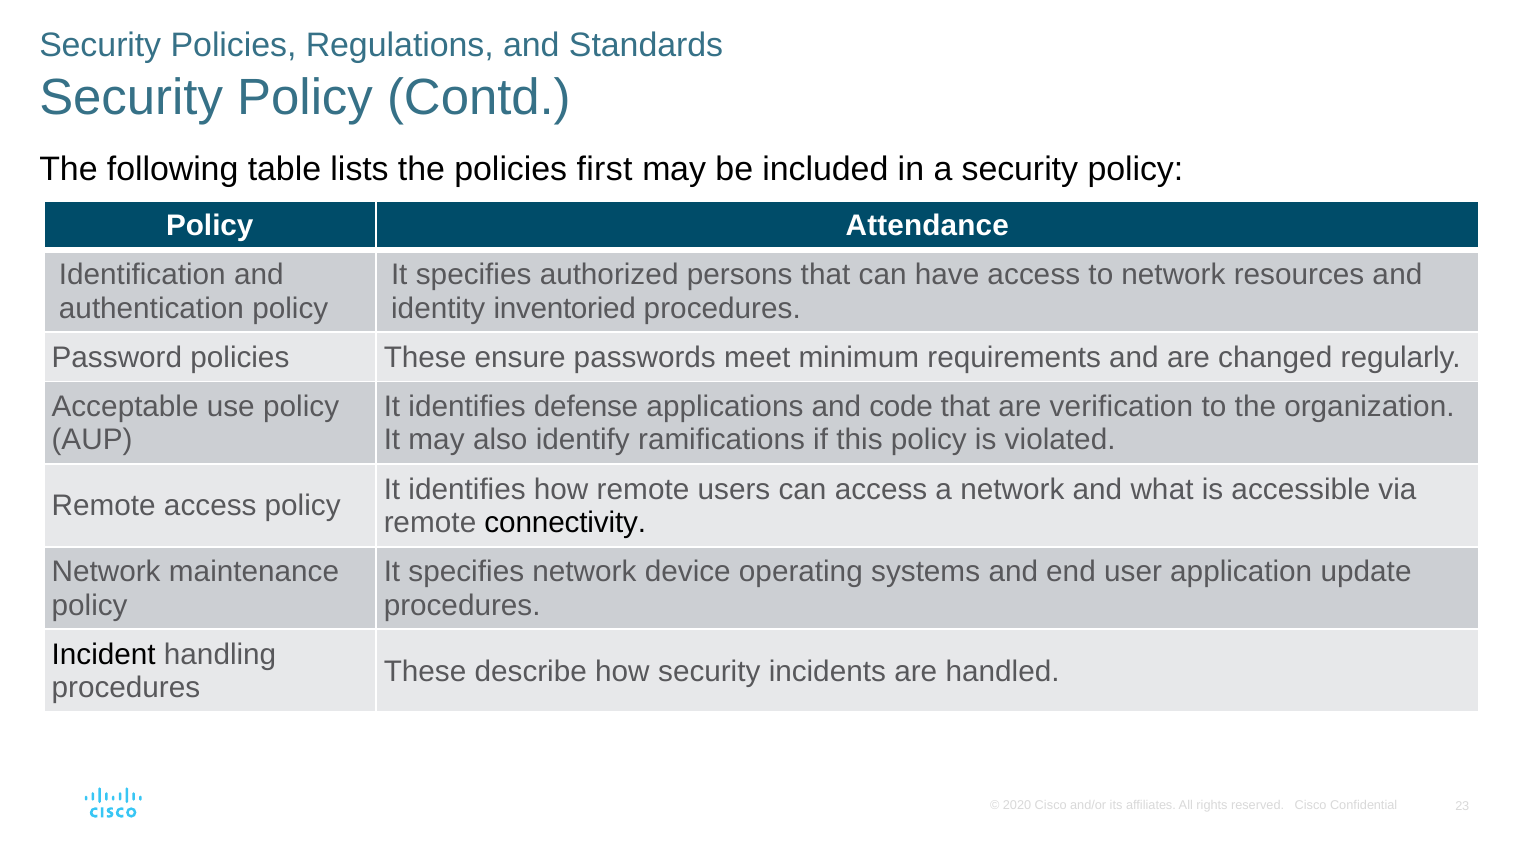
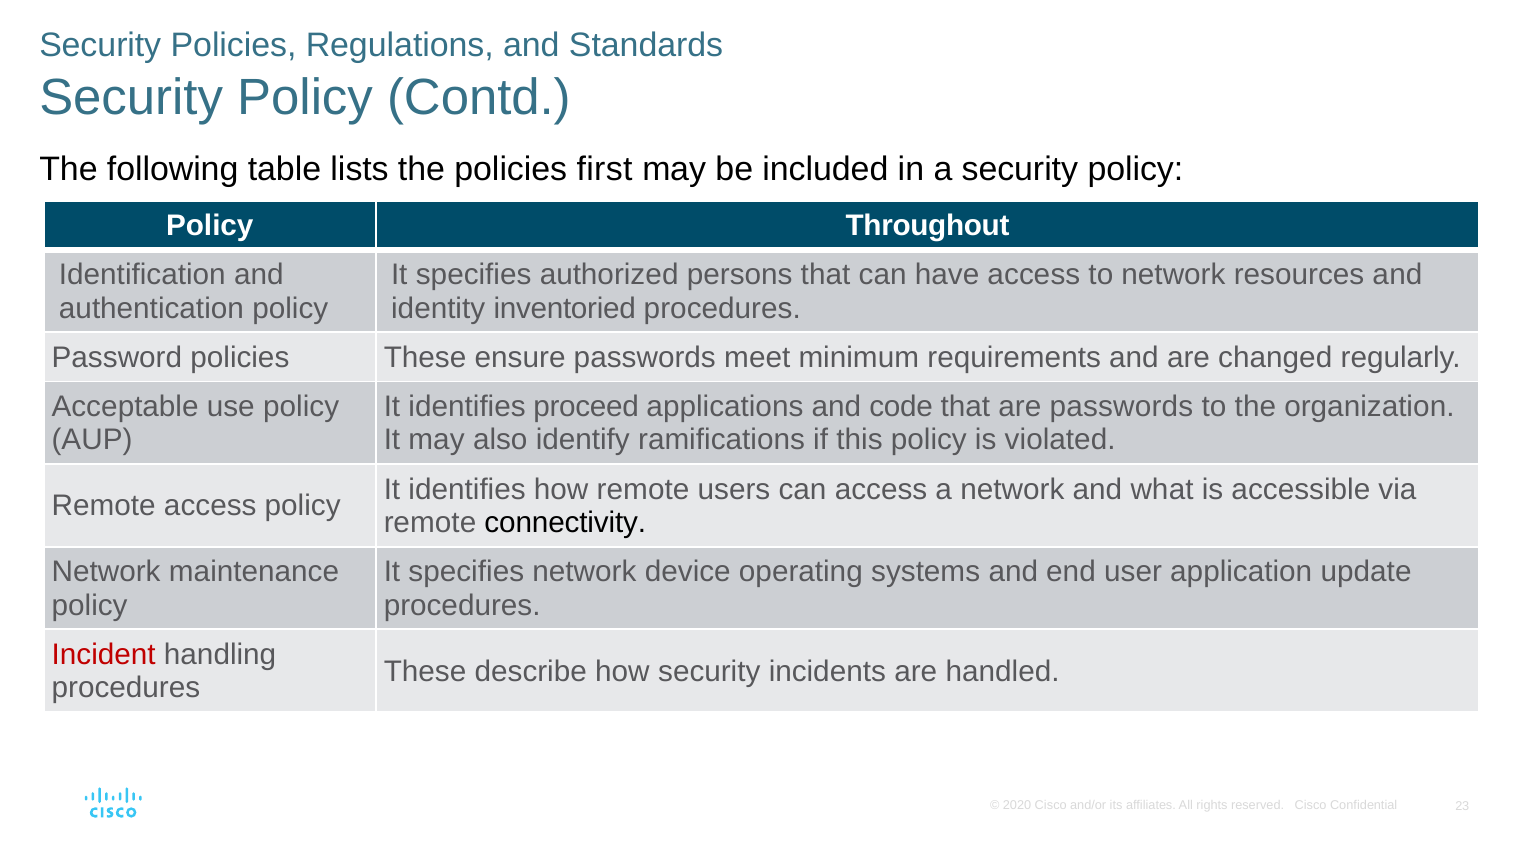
Attendance: Attendance -> Throughout (928, 226)
defense: defense -> proceed (586, 407)
are verification: verification -> passwords (1121, 407)
Incident colour: black -> red (104, 655)
